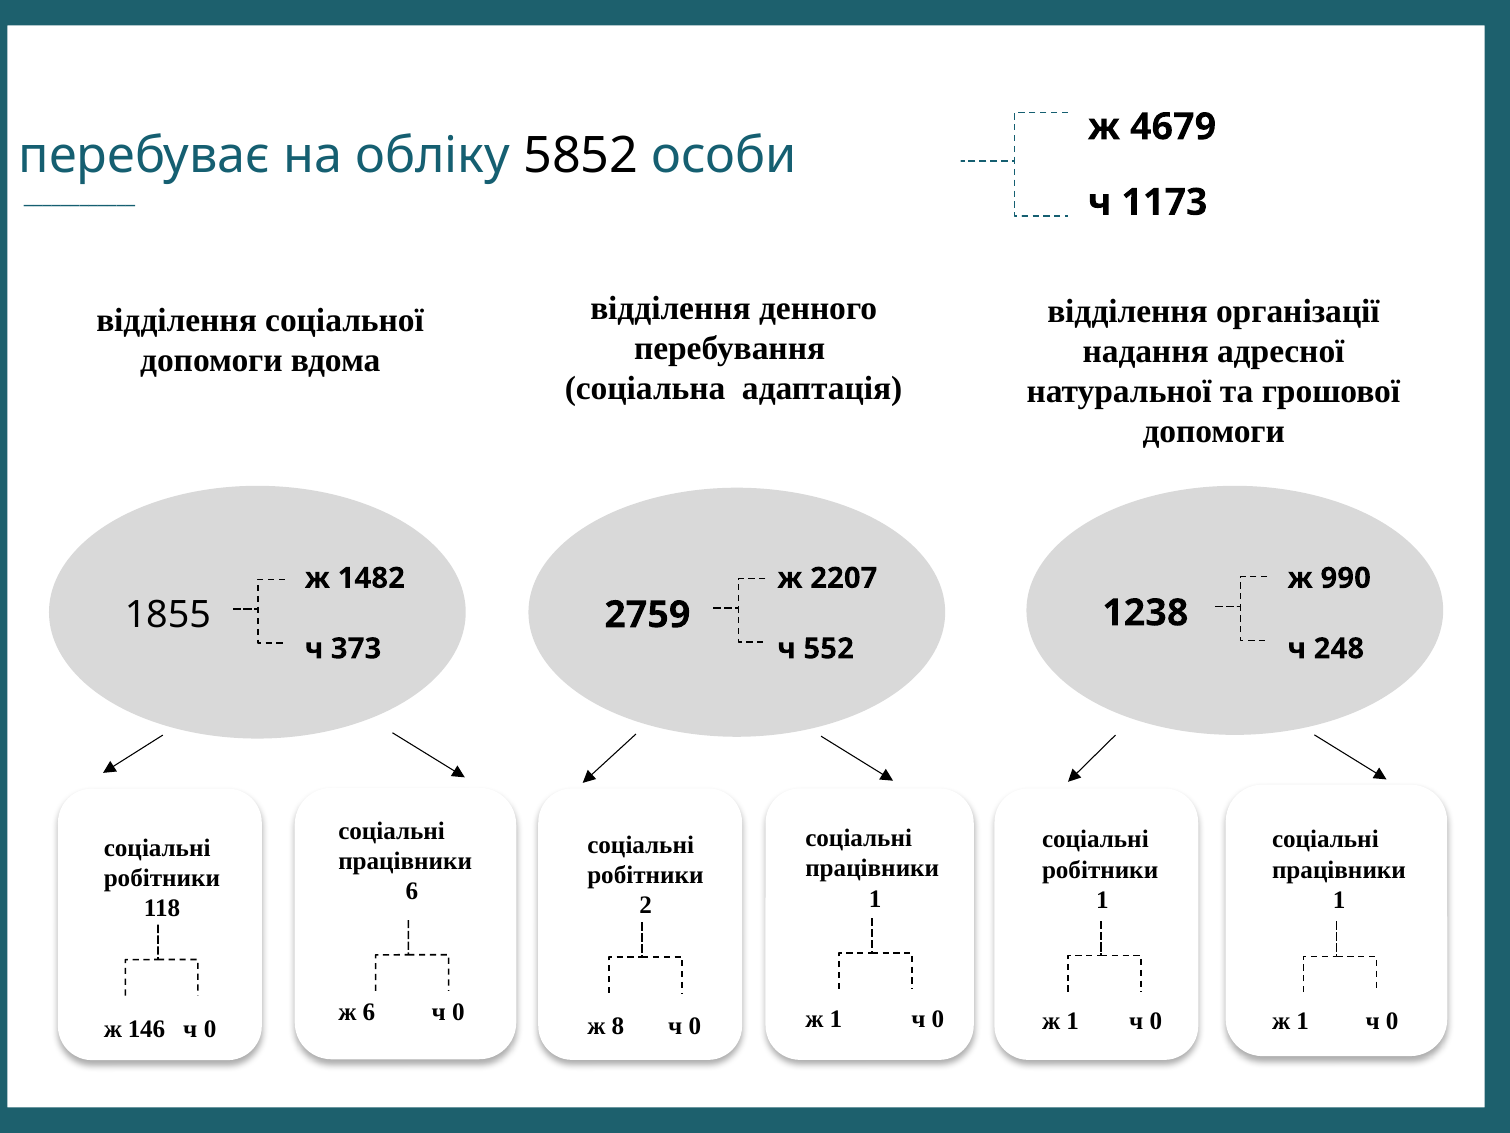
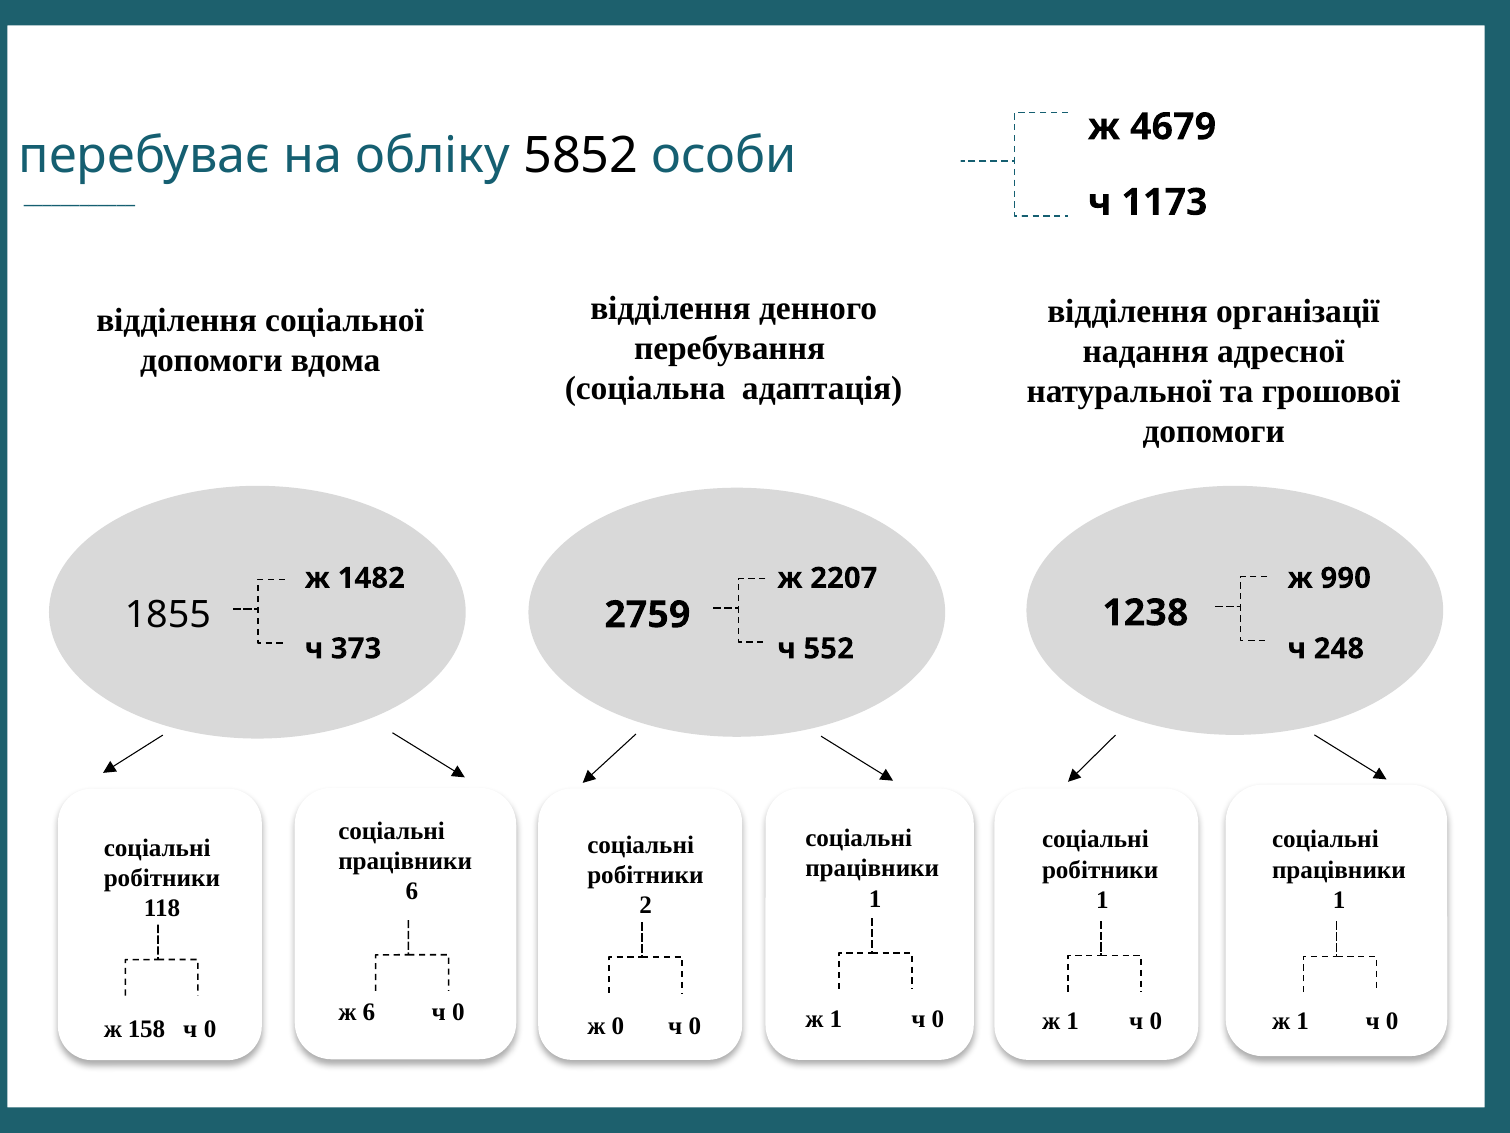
ж 8: 8 -> 0 (618, 1026)
146: 146 -> 158 (146, 1029)
